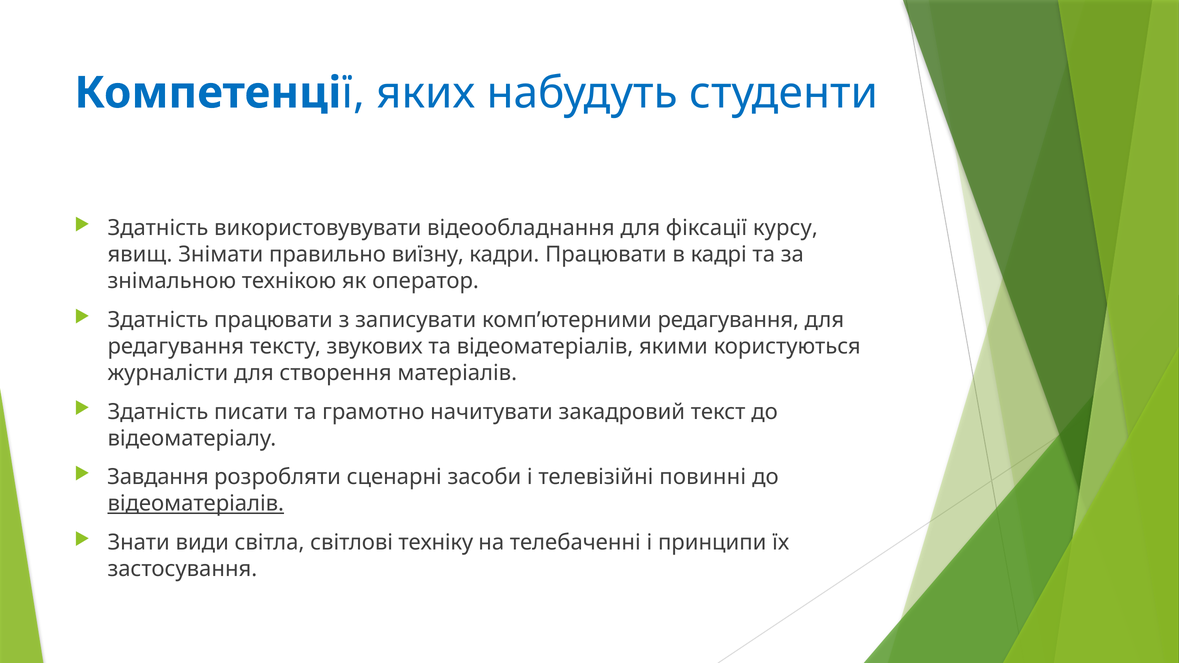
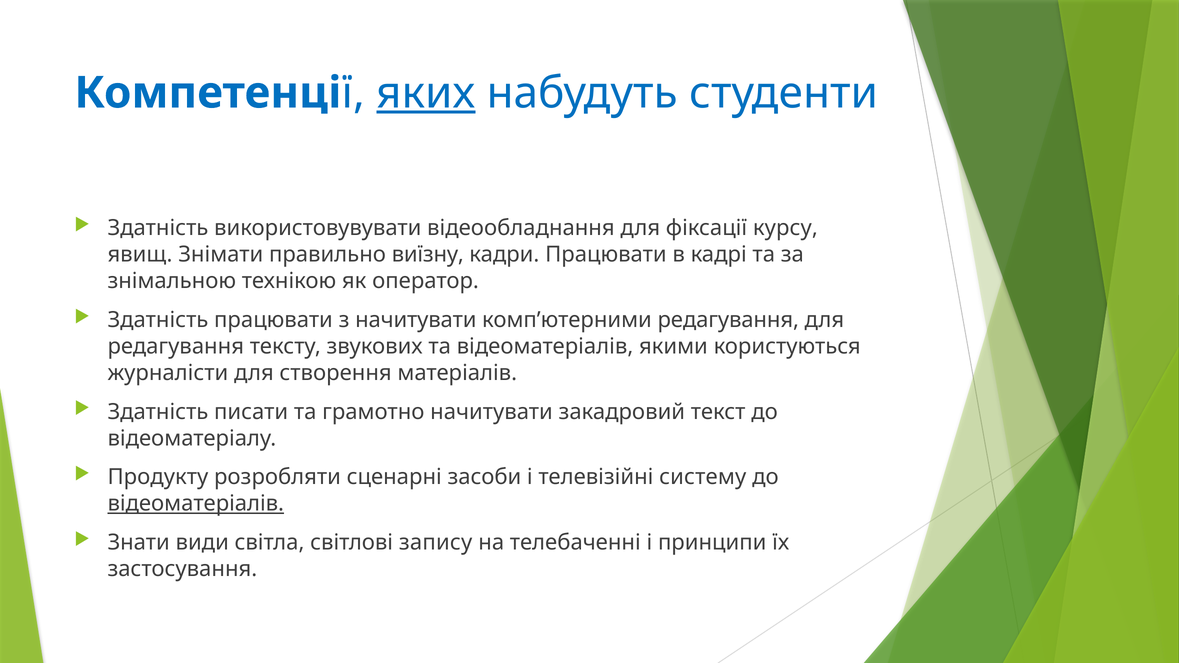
яких underline: none -> present (426, 93)
з записувати: записувати -> начитувати (416, 320)
Завдання: Завдання -> Продукту (158, 477)
повинні: повинні -> систему (703, 477)
техніку: техніку -> запису (436, 543)
